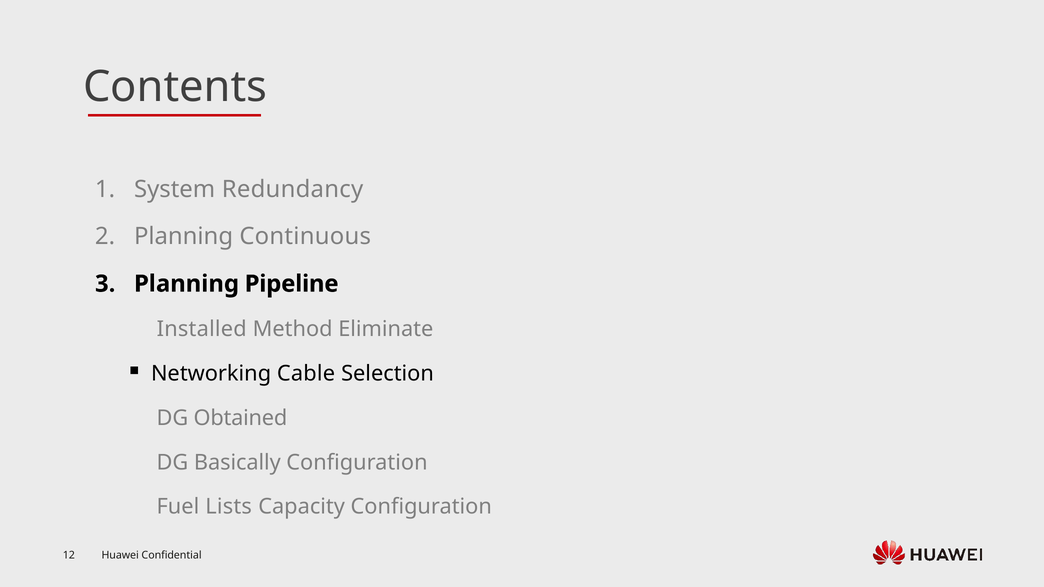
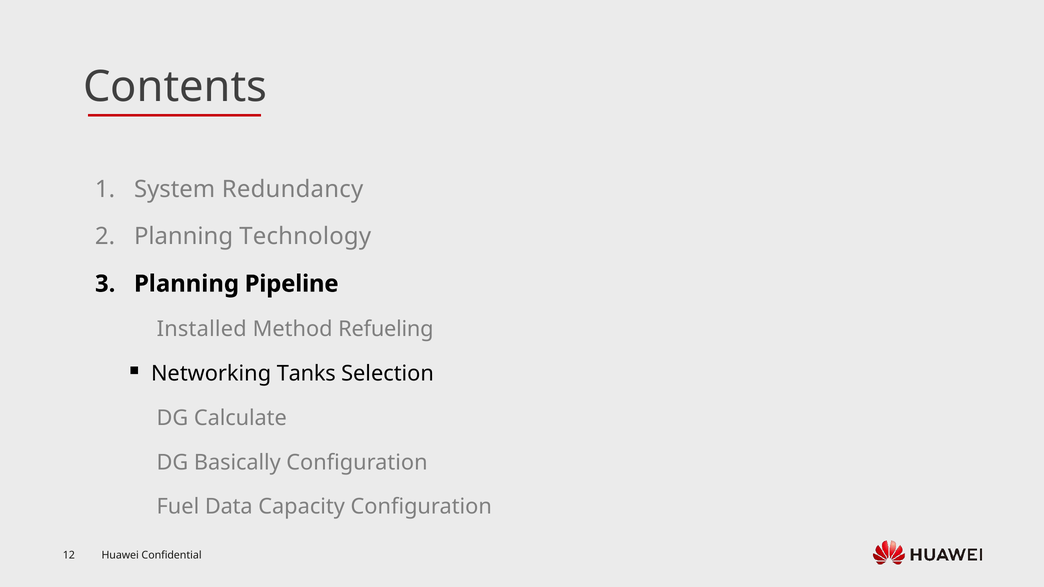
Continuous: Continuous -> Technology (305, 237)
Eliminate: Eliminate -> Refueling (386, 329)
Cable: Cable -> Tanks (306, 374)
Obtained: Obtained -> Calculate (240, 418)
Lists: Lists -> Data (229, 507)
